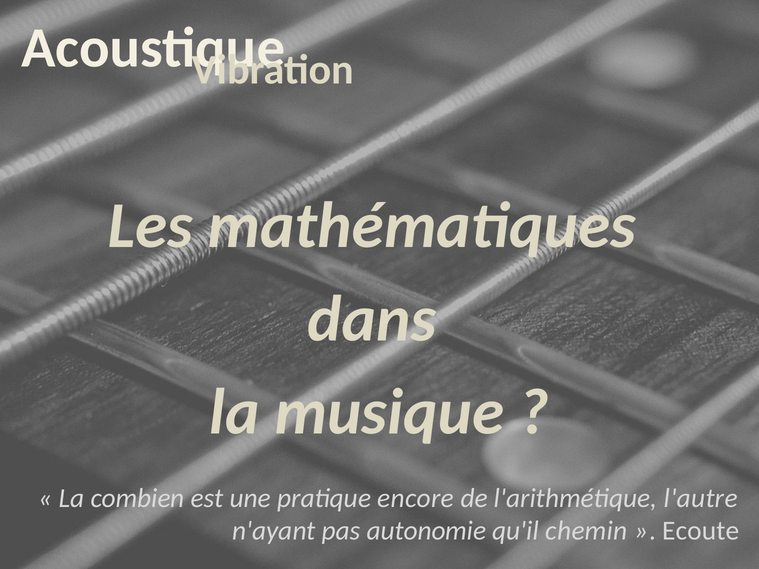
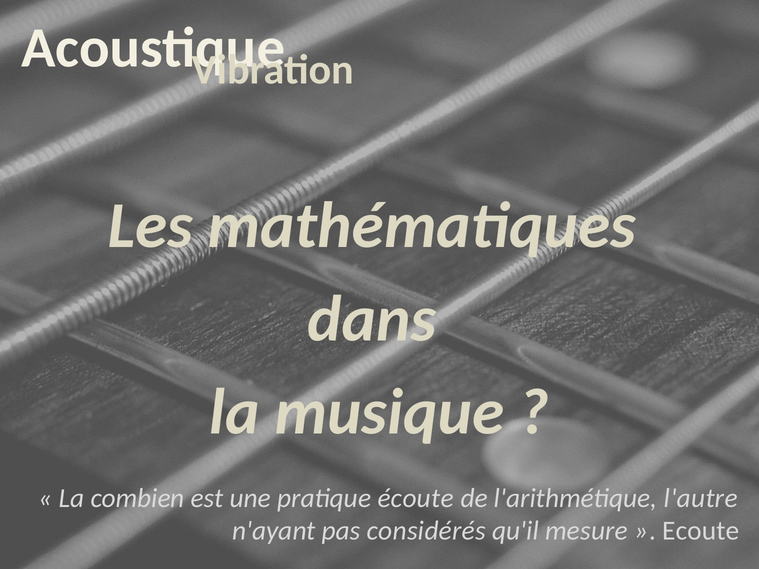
encore: encore -> écoute (416, 498)
autonomie: autonomie -> considérés (426, 531)
chemin: chemin -> mesure (587, 531)
